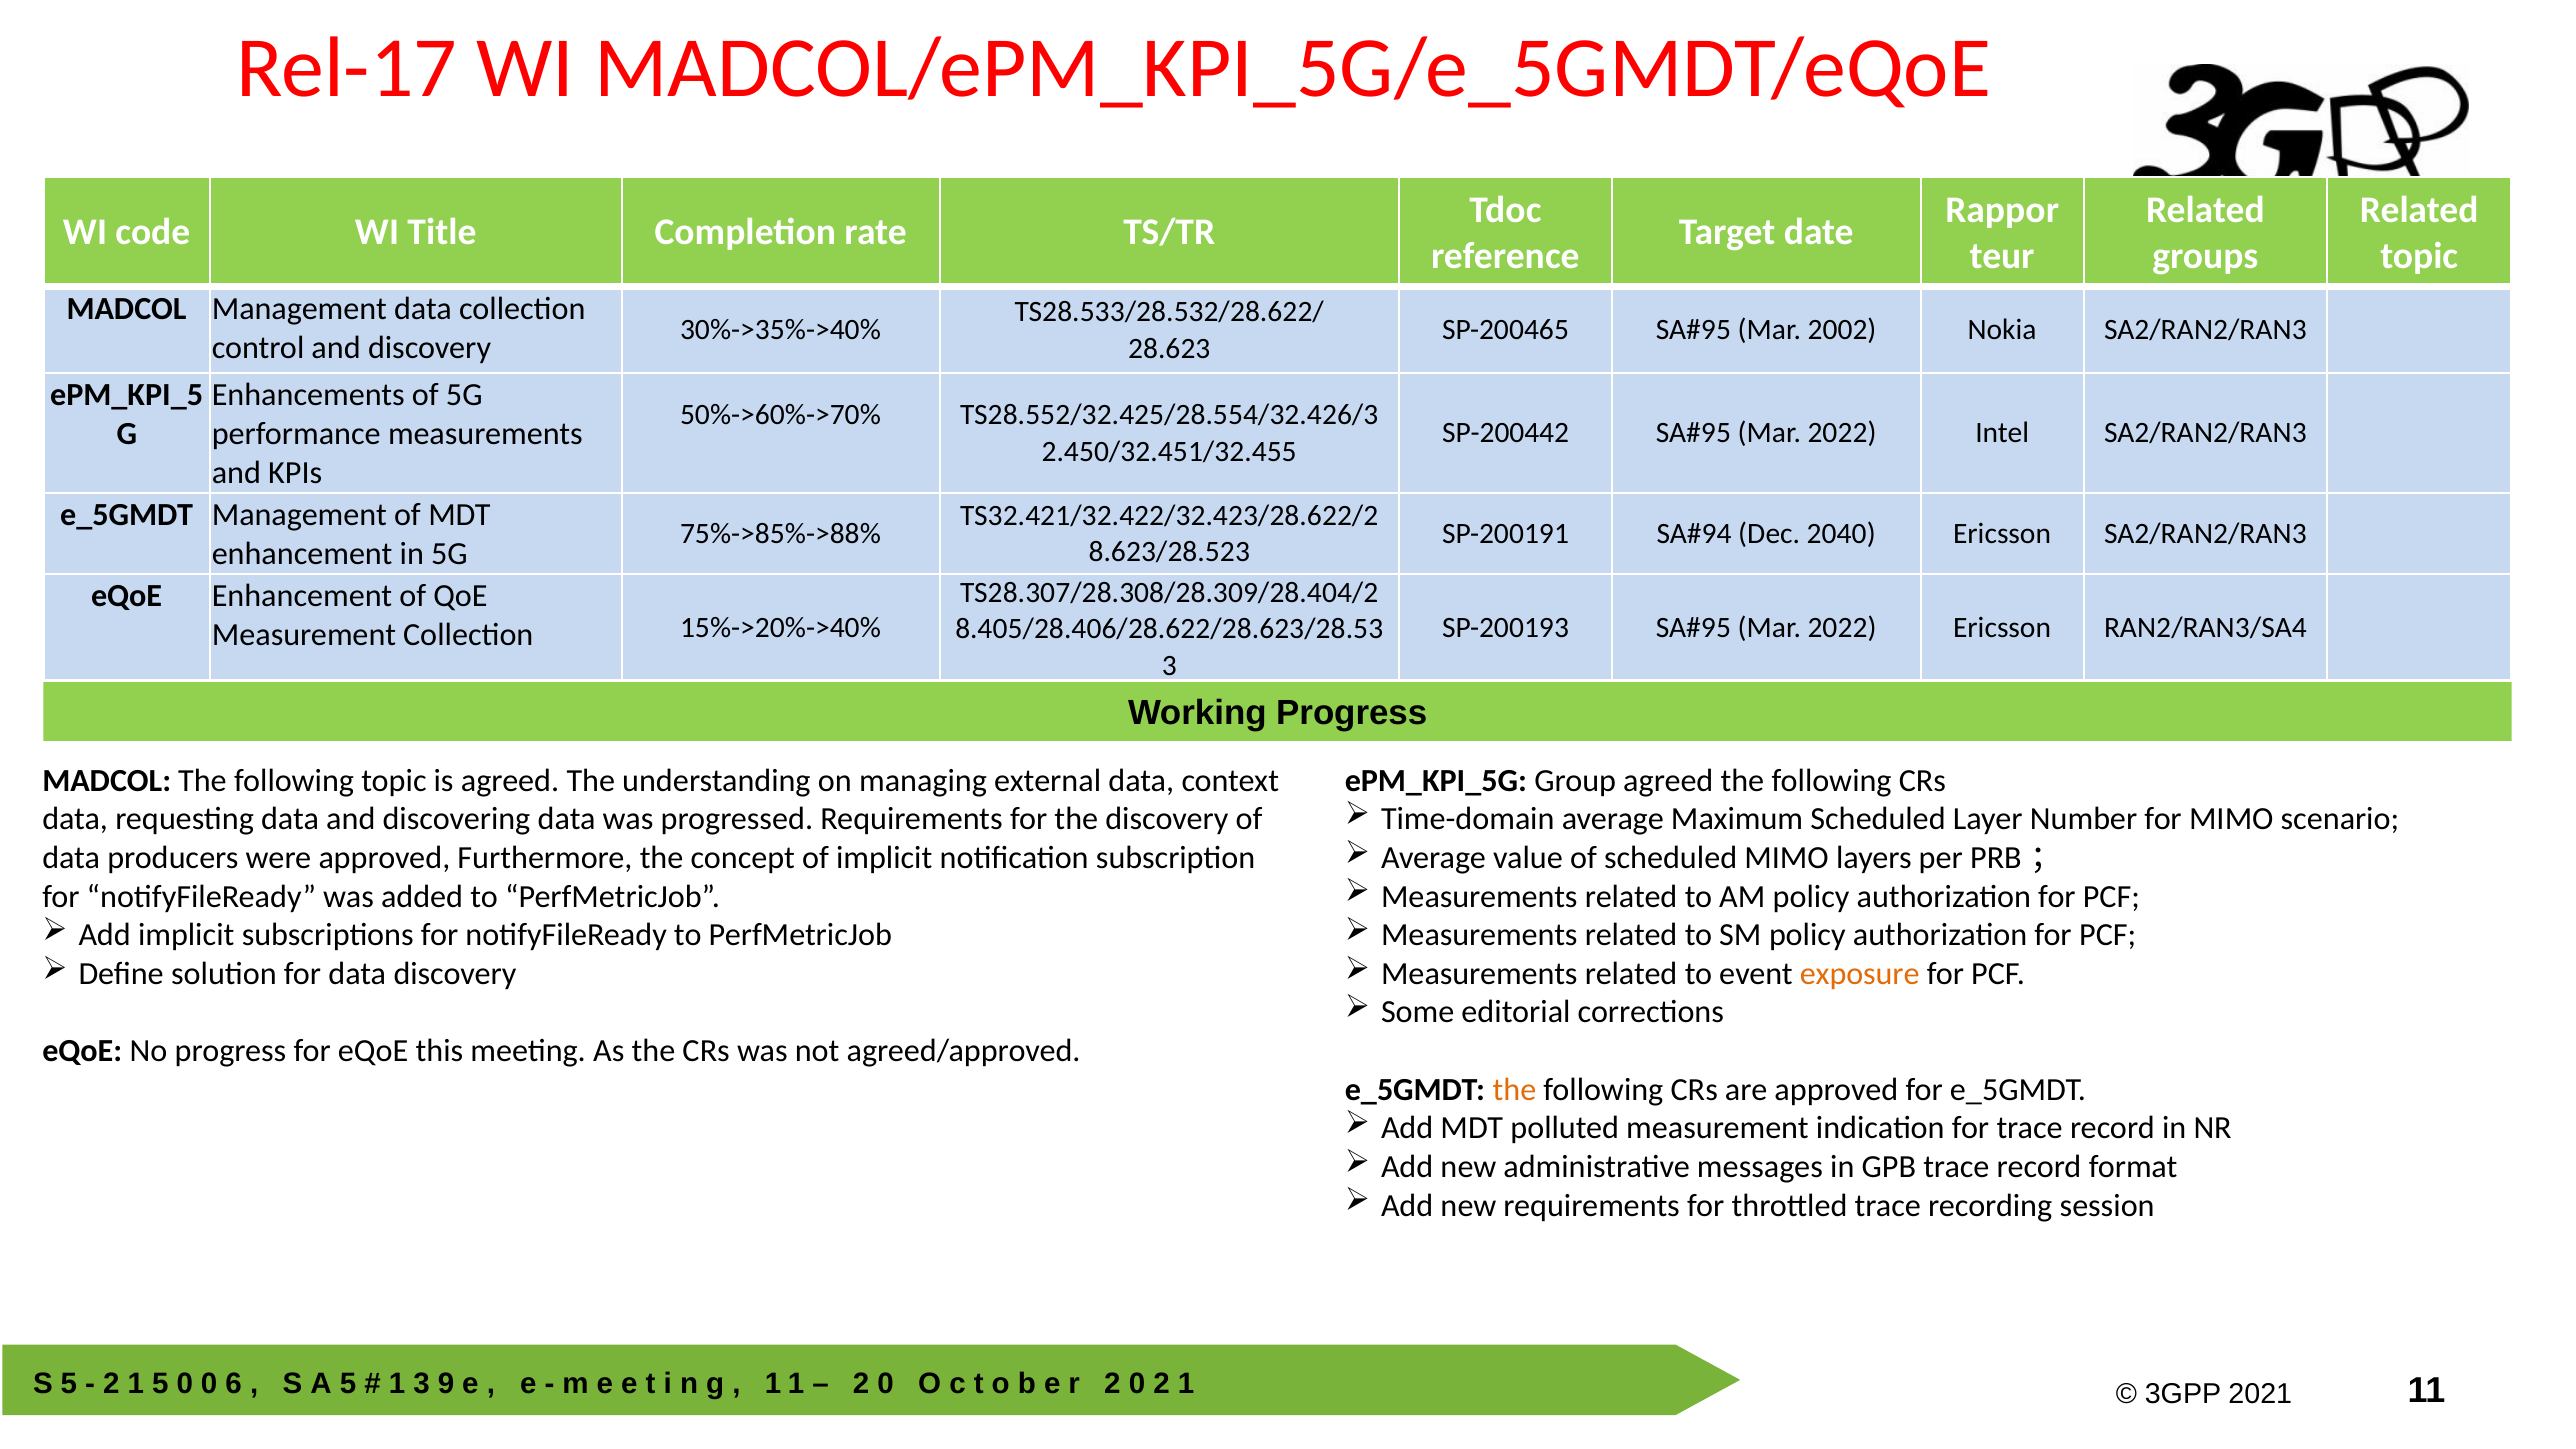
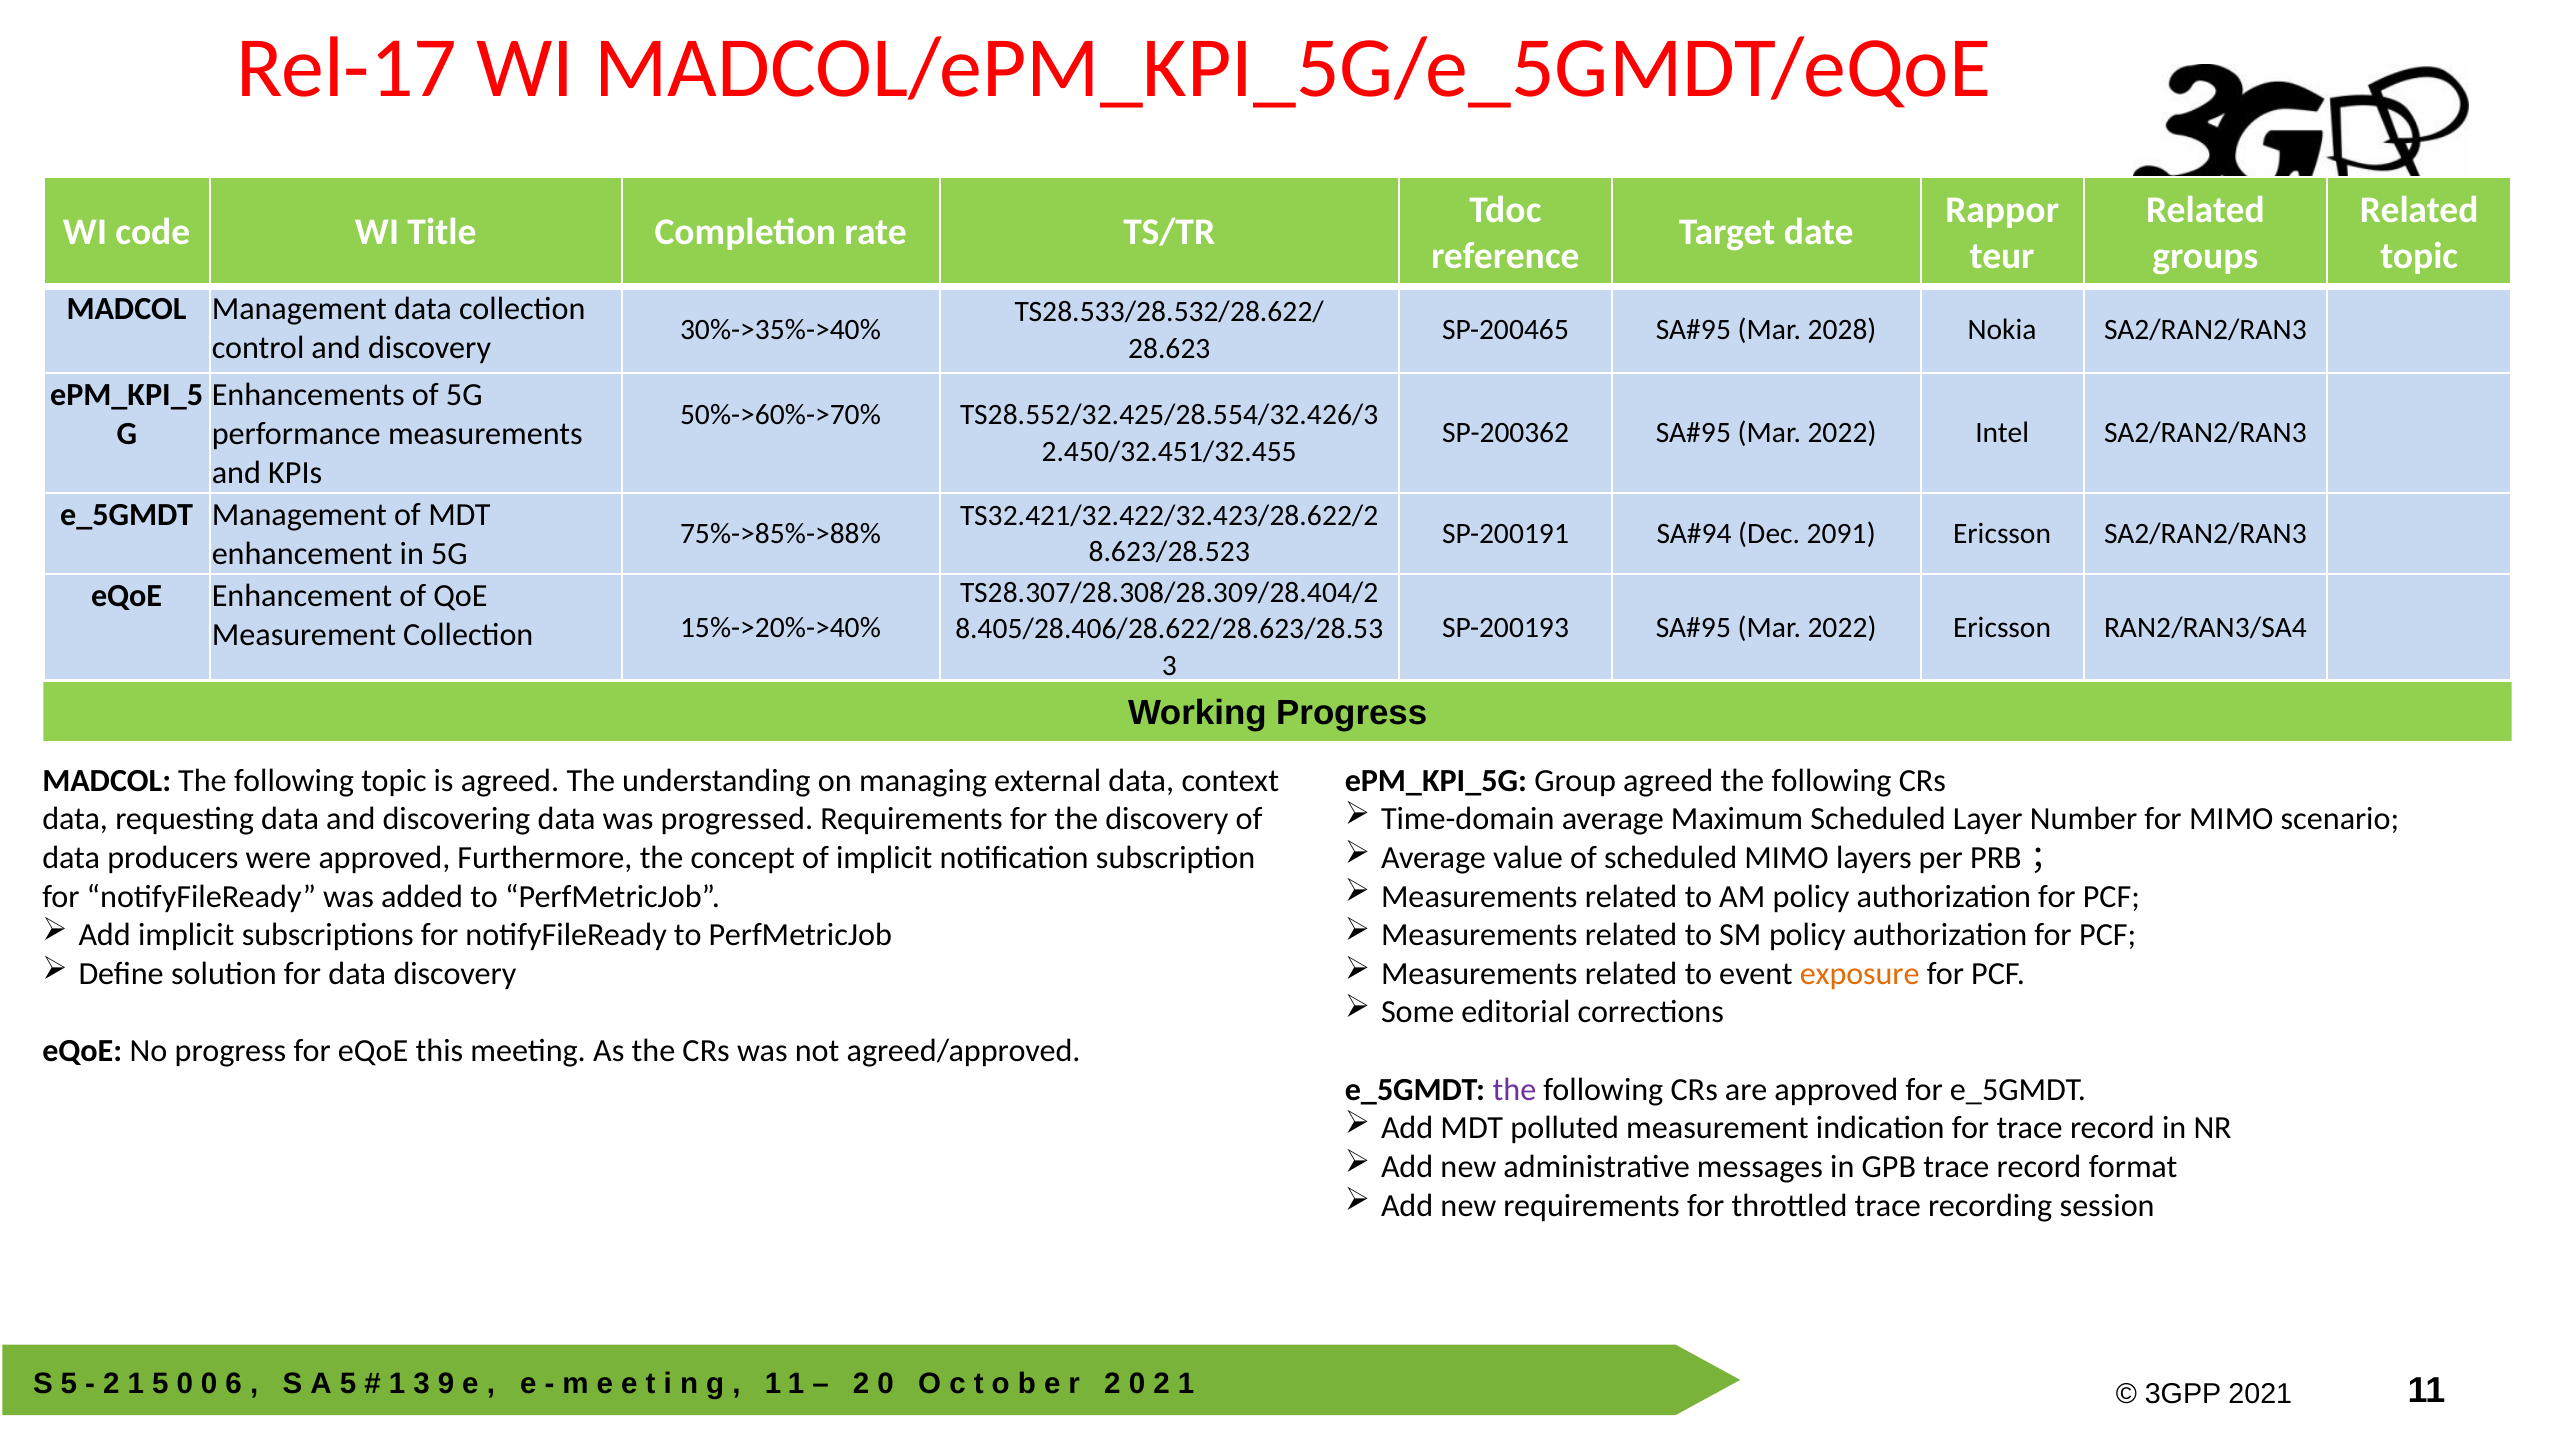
2002: 2002 -> 2028 (1842, 330)
SP-200442: SP-200442 -> SP-200362 (1506, 433)
2040: 2040 -> 2091 (1841, 534)
the colour: orange -> purple (1514, 1090)
